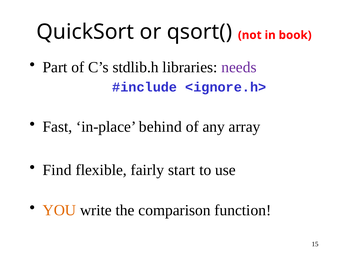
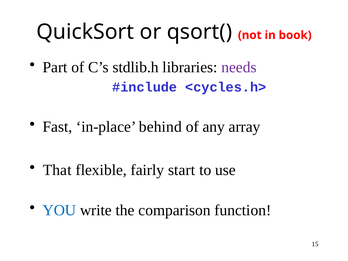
<ignore.h>: <ignore.h> -> <cycles.h> (226, 87)
Find: Find -> That (57, 170)
YOU colour: orange -> blue (59, 210)
